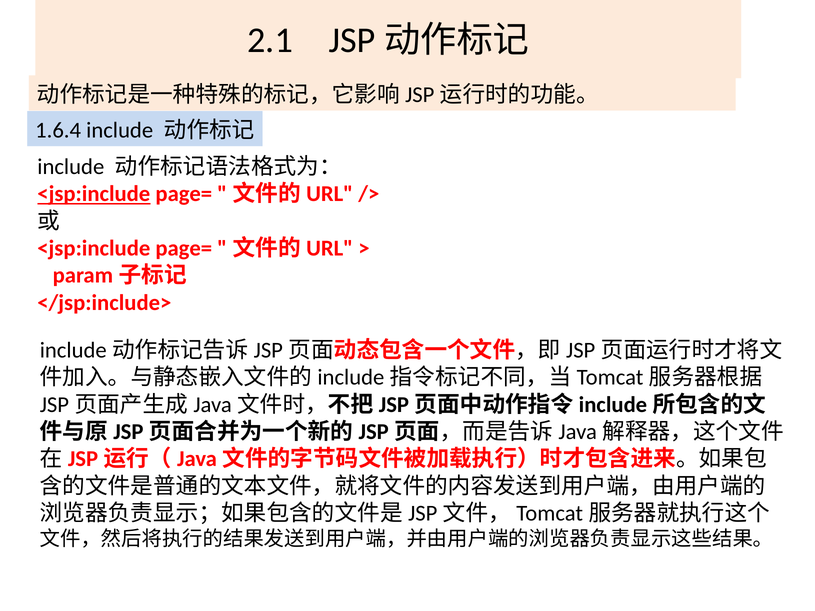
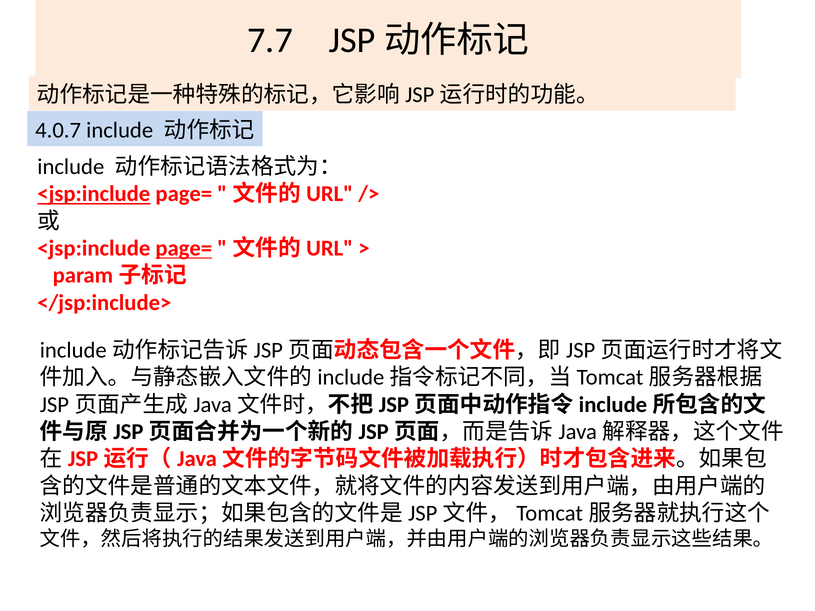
2.1: 2.1 -> 7.7 (270, 40)
1.6.4: 1.6.4 -> 4.0.7 (58, 130)
page= underline: none -> present (184, 248)
